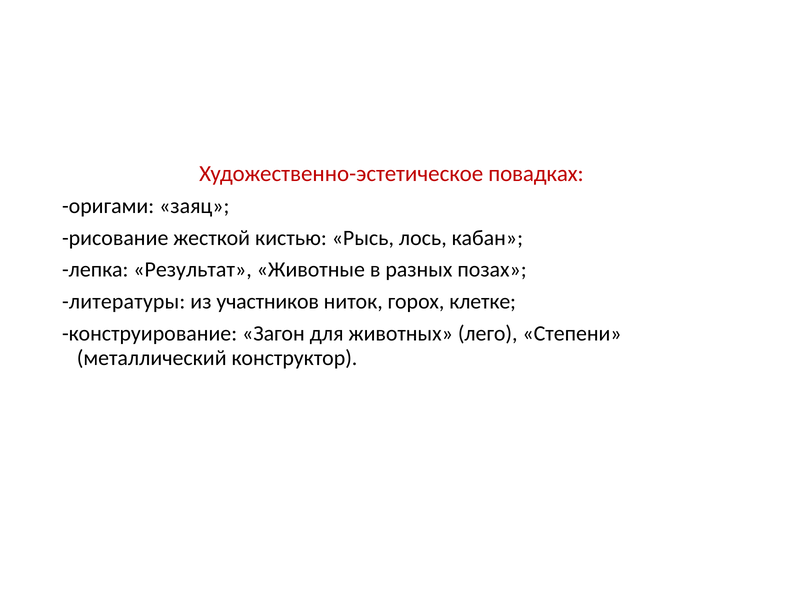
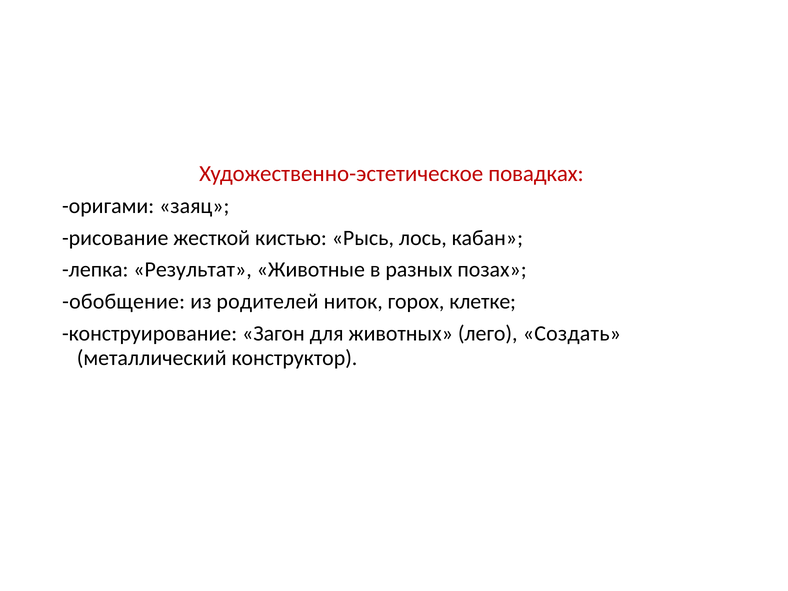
литературы: литературы -> обобщение (124, 302)
участников: участников -> родителей (267, 302)
Степени: Степени -> Создать (572, 333)
